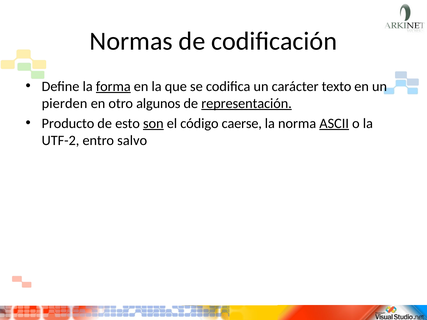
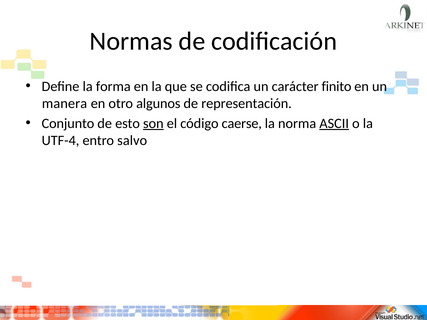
forma underline: present -> none (113, 86)
texto: texto -> finito (337, 86)
pierden: pierden -> manera (65, 103)
representación underline: present -> none (247, 103)
Producto: Producto -> Conjunto (68, 123)
UTF-2: UTF-2 -> UTF-4 (60, 140)
